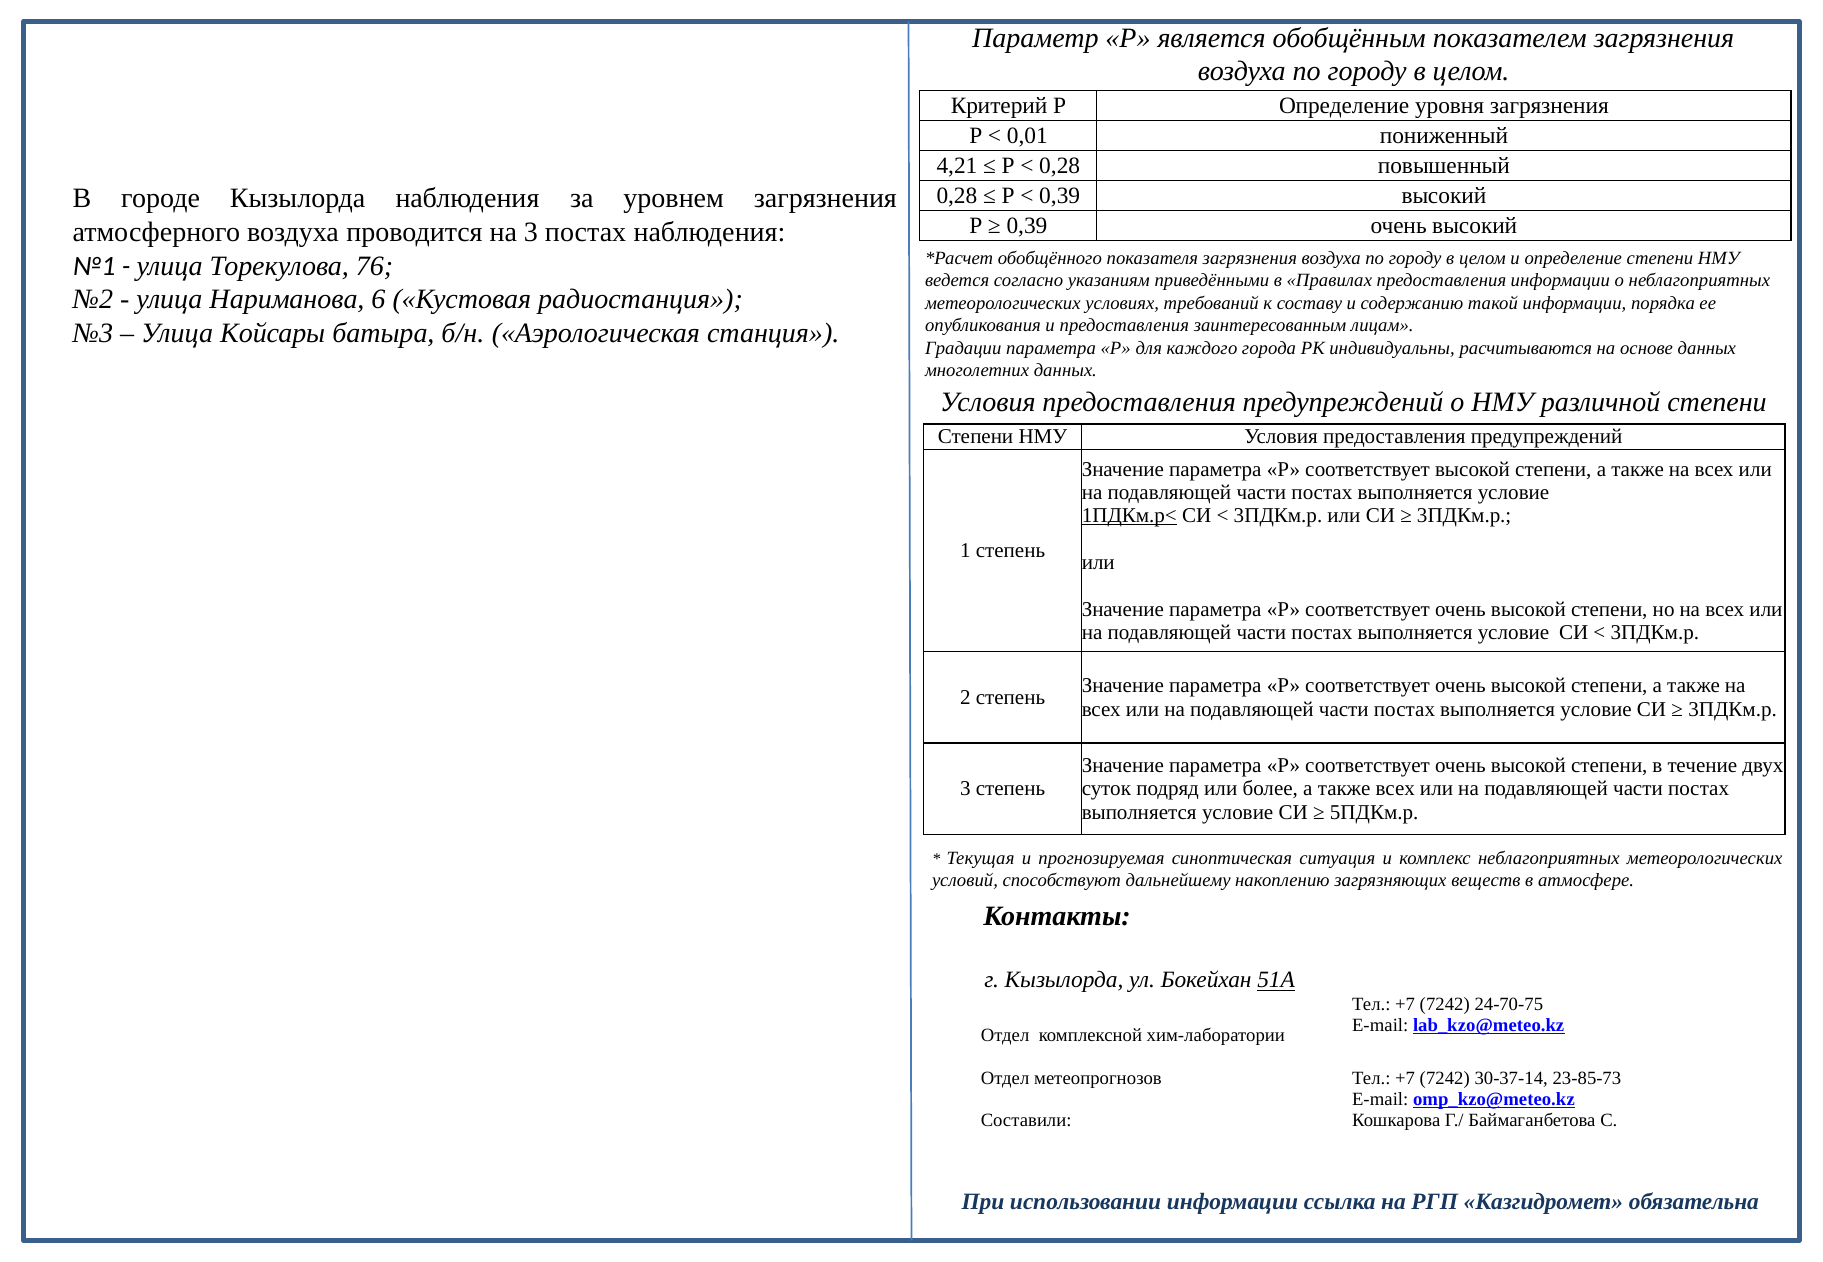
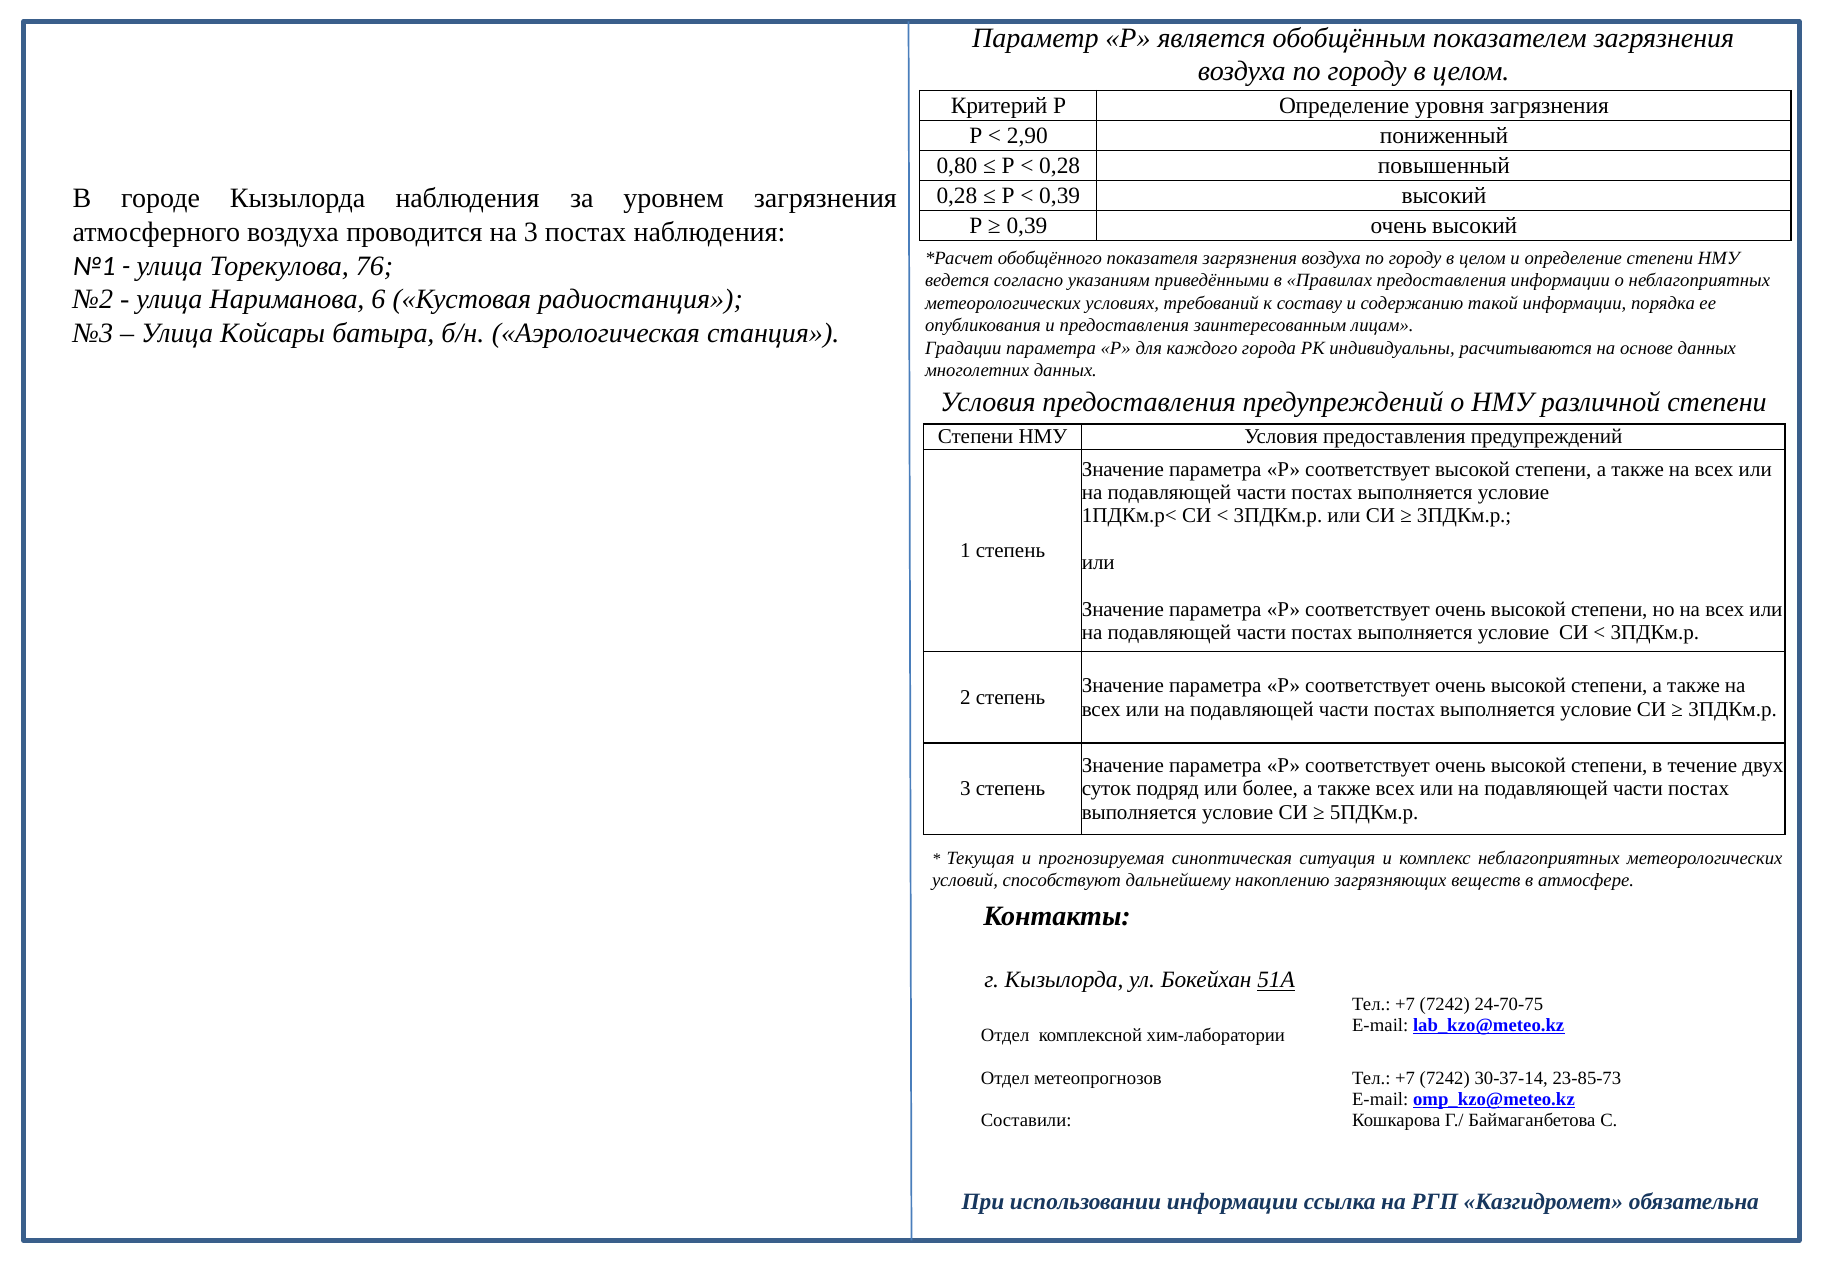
0,01: 0,01 -> 2,90 (1027, 135)
4,21: 4,21 -> 0,80 (957, 165)
1ПДКм.р< underline: present -> none (1129, 516)
